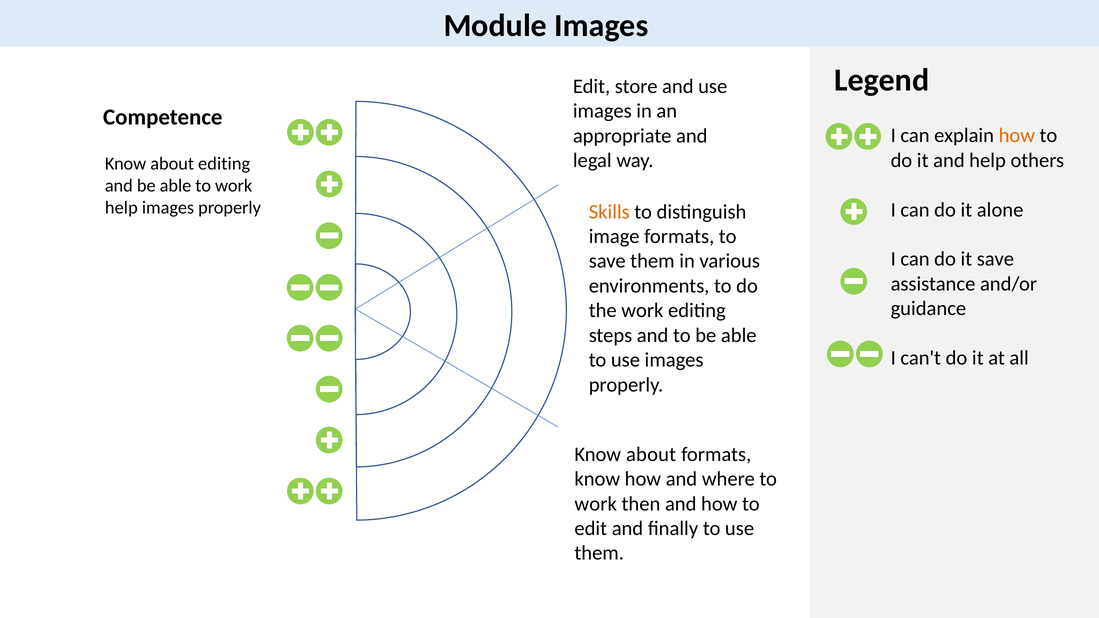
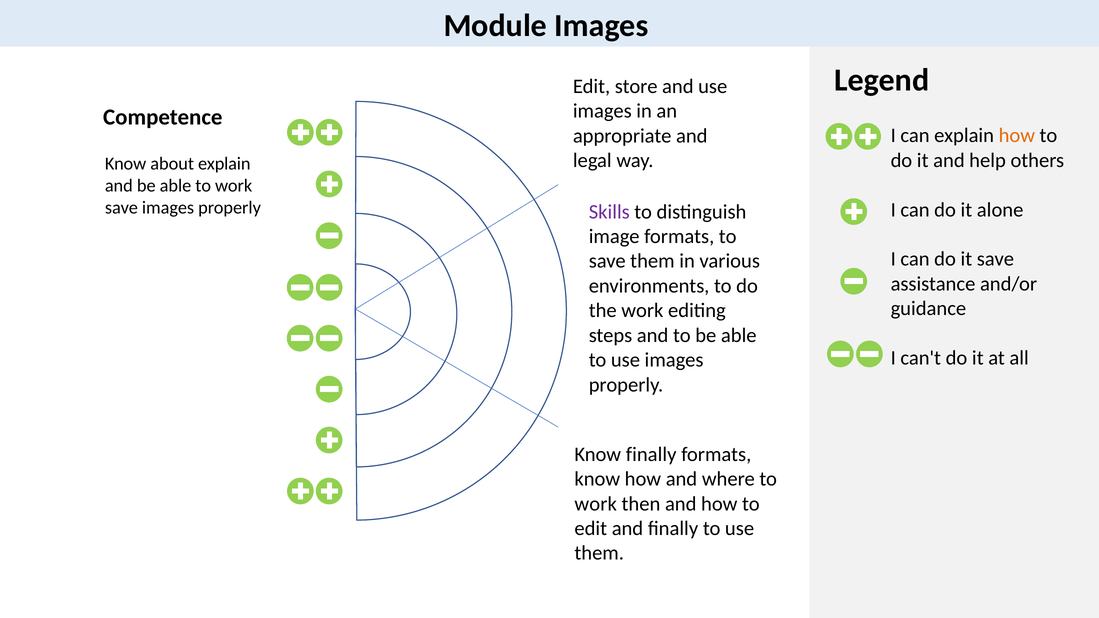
about editing: editing -> explain (224, 164)
help: help -> save (121, 208)
Skills colour: orange -> purple (609, 212)
about: about -> finally (651, 454)
